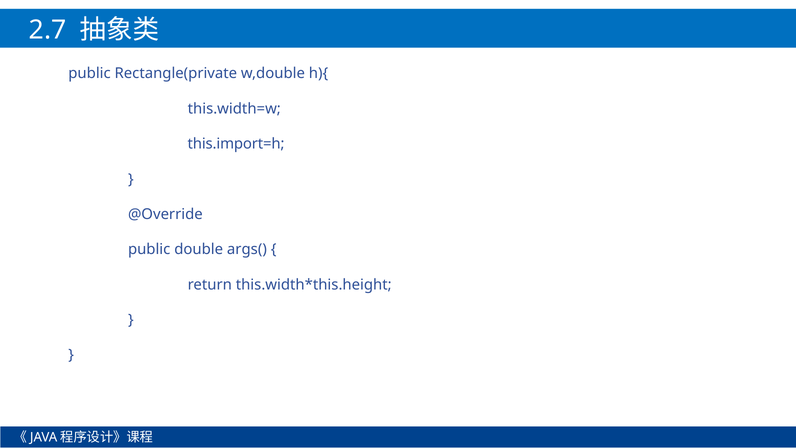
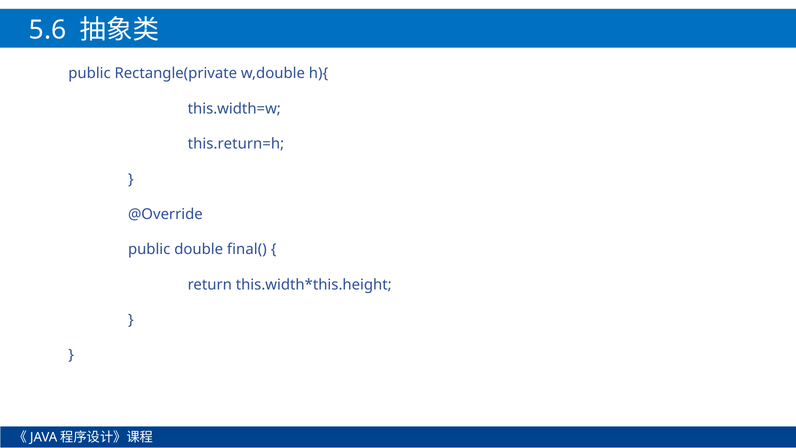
2.7: 2.7 -> 5.6 (48, 30)
this.import=h: this.import=h -> this.return=h (236, 144)
args(: args( -> final( (247, 249)
